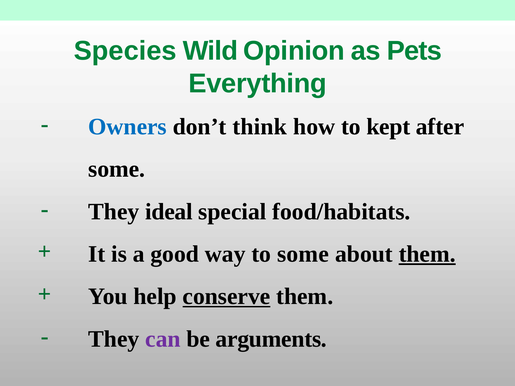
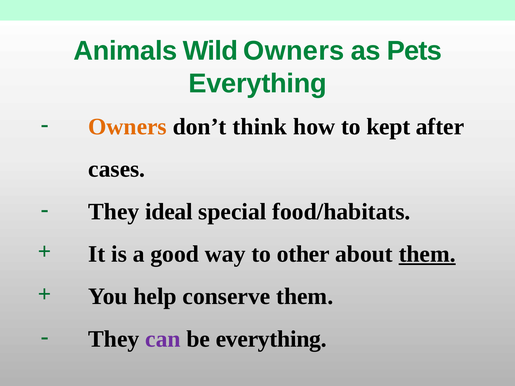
Species: Species -> Animals (125, 51)
Wild Opinion: Opinion -> Owners (294, 51)
Owners colour: blue -> orange (128, 127)
some: some -> cases (117, 169)
to some: some -> other (303, 254)
conserve underline: present -> none (226, 297)
be arguments: arguments -> everything (271, 339)
